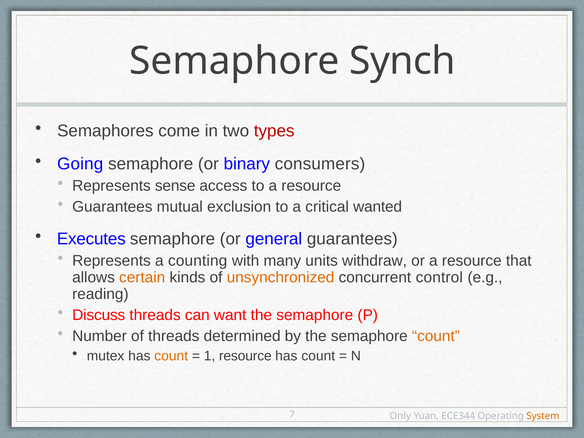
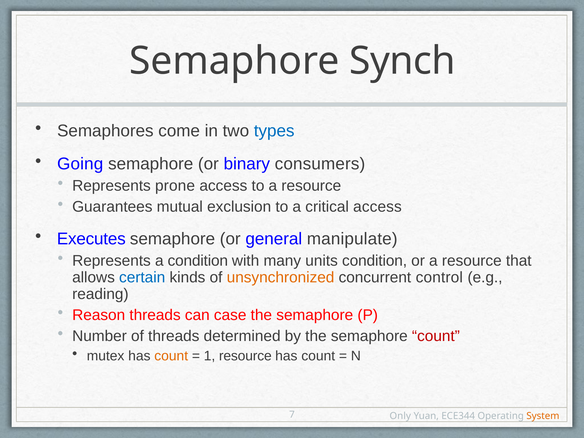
types colour: red -> blue (274, 131)
sense: sense -> prone (175, 186)
critical wanted: wanted -> access (377, 207)
general guarantees: guarantees -> manipulate (352, 239)
a counting: counting -> condition (198, 261)
units withdraw: withdraw -> condition (375, 261)
certain colour: orange -> blue (142, 277)
Discuss: Discuss -> Reason (99, 315)
want: want -> case (230, 315)
count colour: orange -> red (436, 336)
